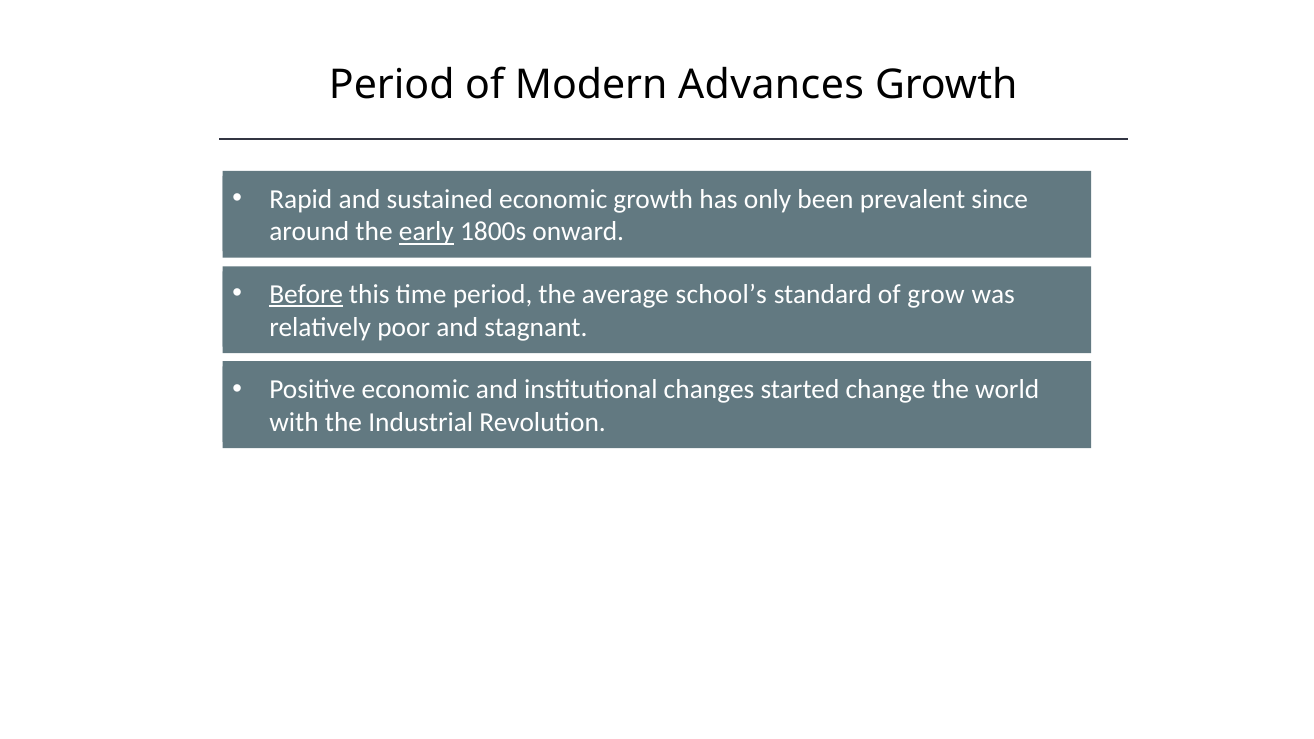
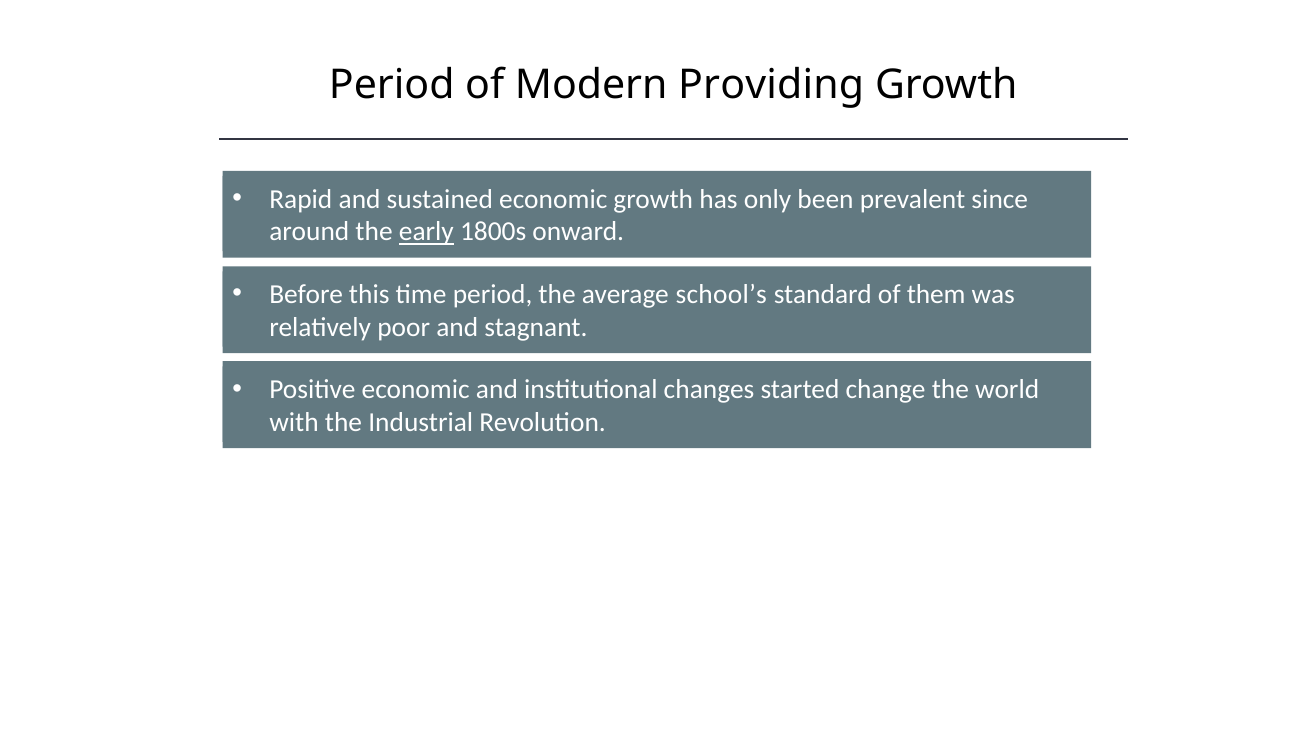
Advances: Advances -> Providing (771, 85)
Before underline: present -> none (306, 295)
grow: grow -> them (936, 295)
